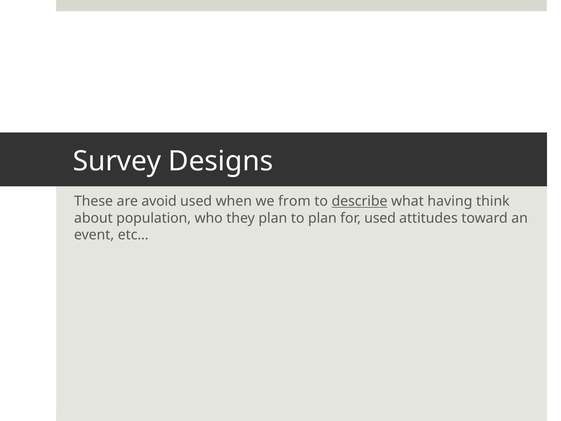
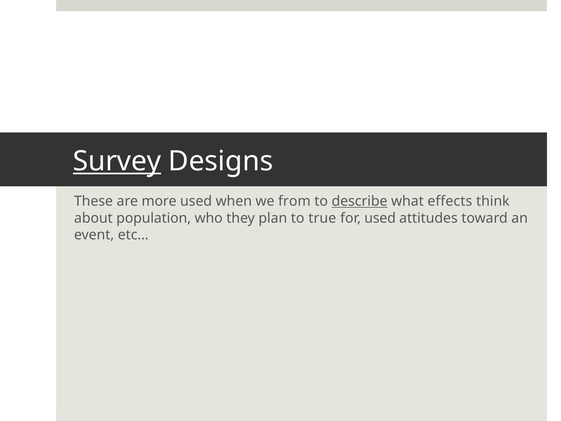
Survey underline: none -> present (117, 161)
avoid: avoid -> more (159, 201)
having: having -> effects (450, 201)
to plan: plan -> true (322, 218)
